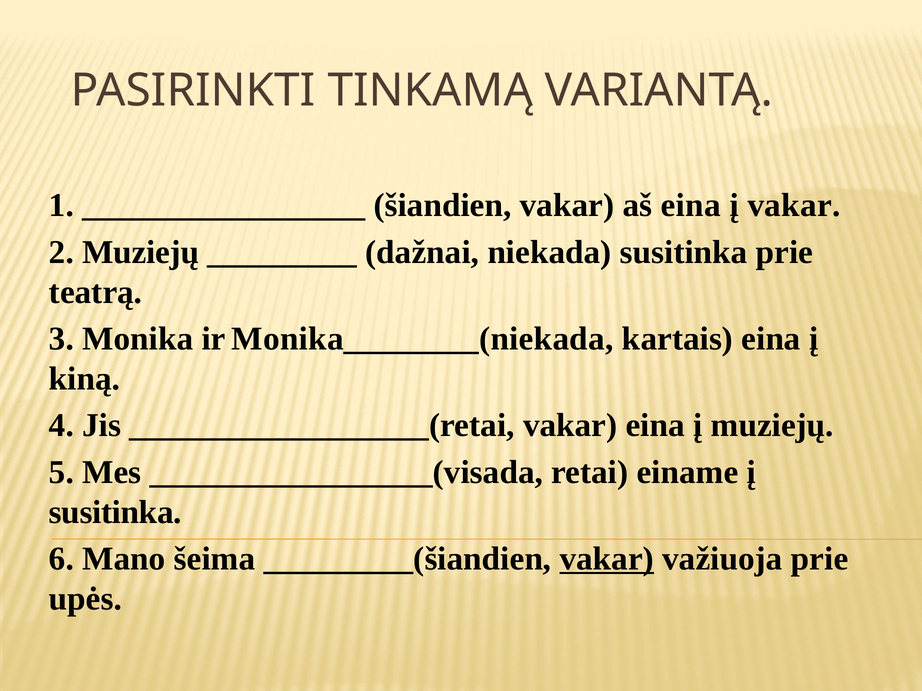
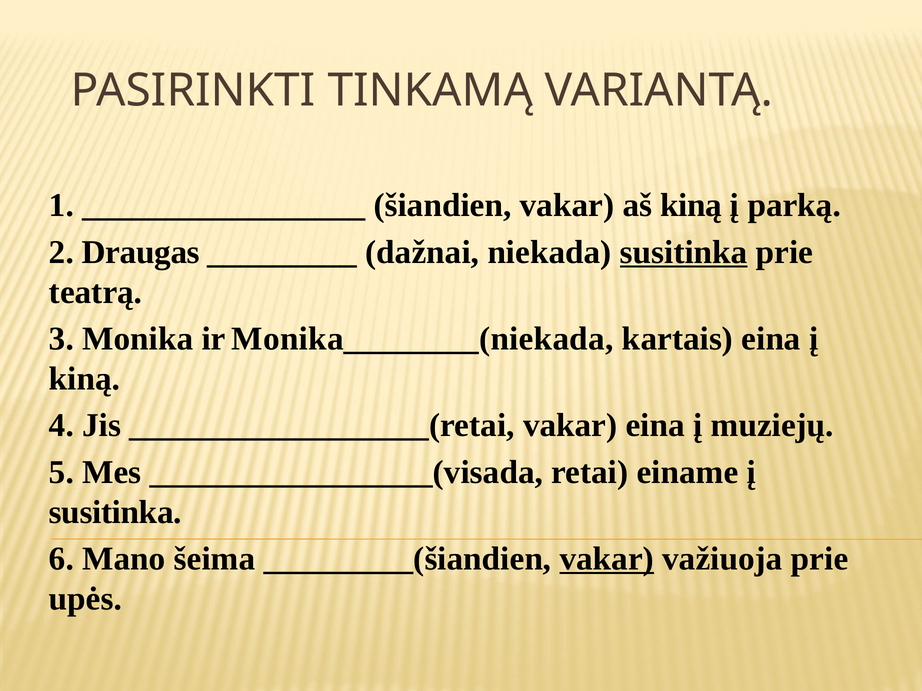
aš eina: eina -> kiną (691, 206)
į vakar: vakar -> parką (794, 206)
2 Muziejų: Muziejų -> Draugas (141, 252)
susitinka underline: none -> present (684, 252)
